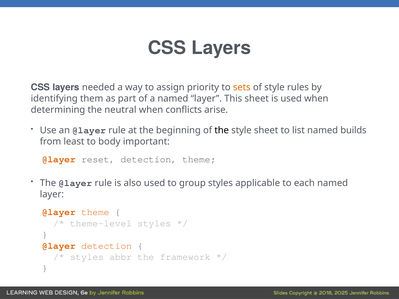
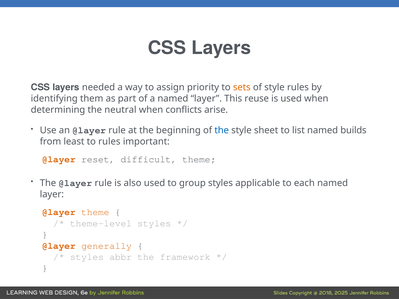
This sheet: sheet -> reuse (257, 99)
the colour: black -> blue (222, 130)
to body: body -> rules (109, 142)
reset detection: detection -> difficult (149, 159)
@layer detection: detection -> generally (107, 246)
